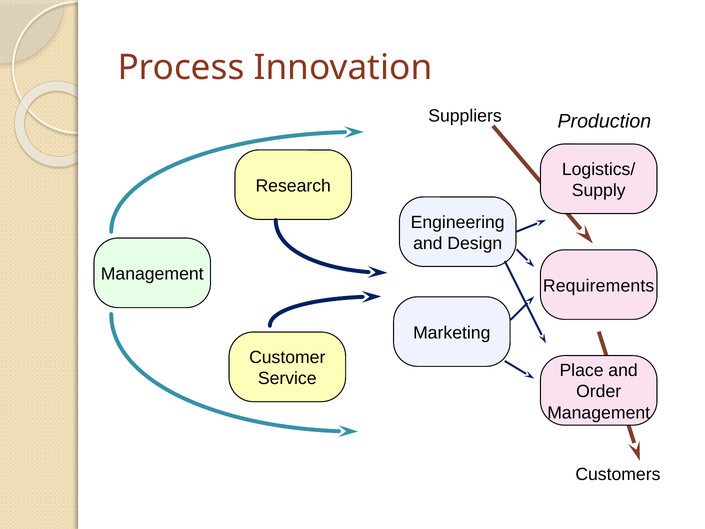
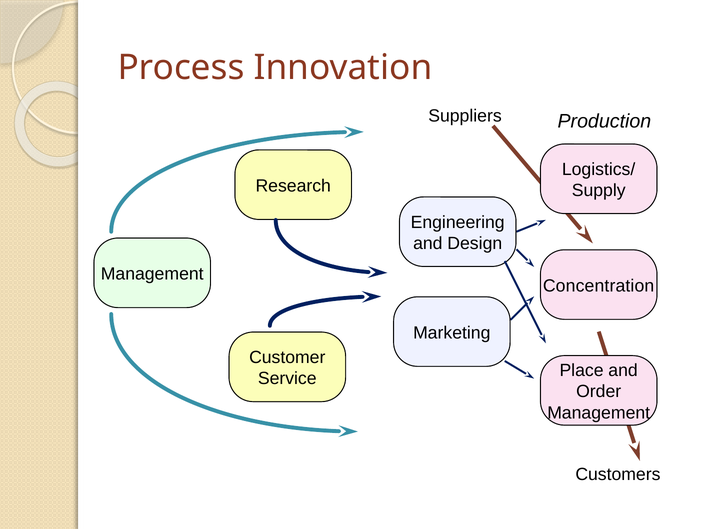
Requirements: Requirements -> Concentration (599, 286)
